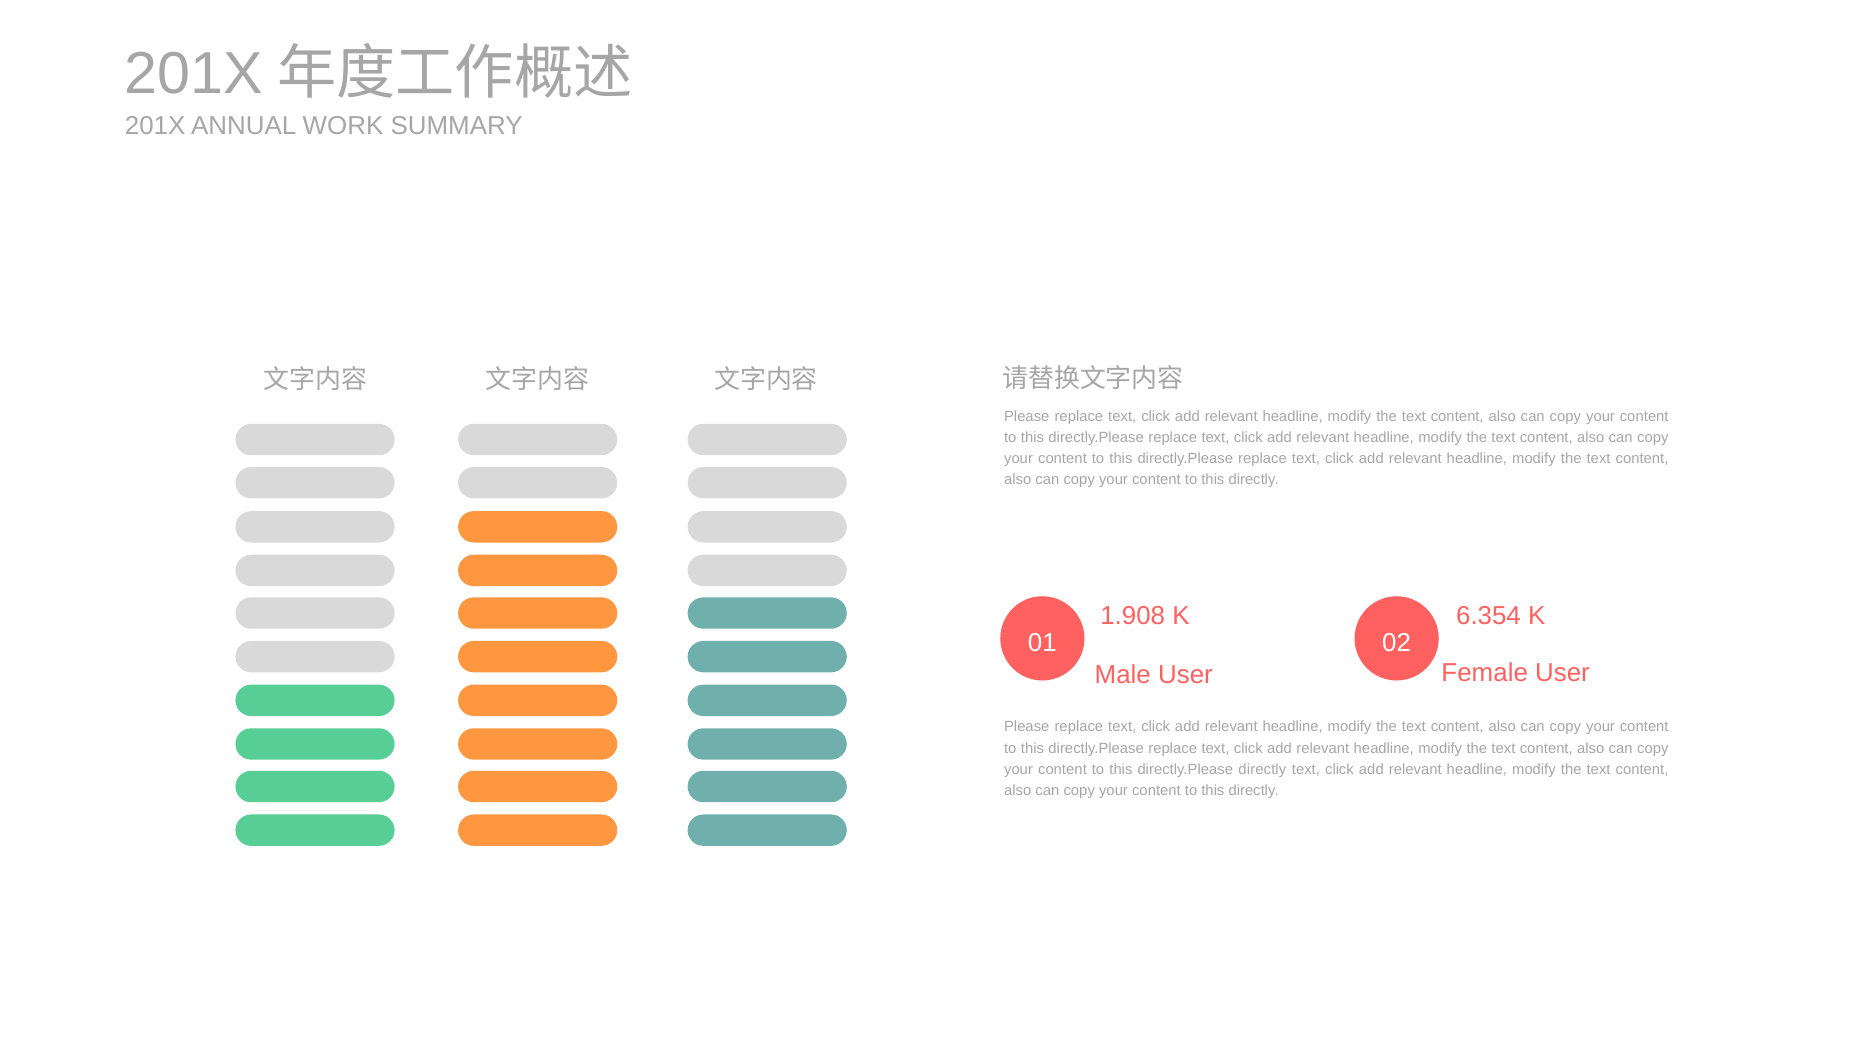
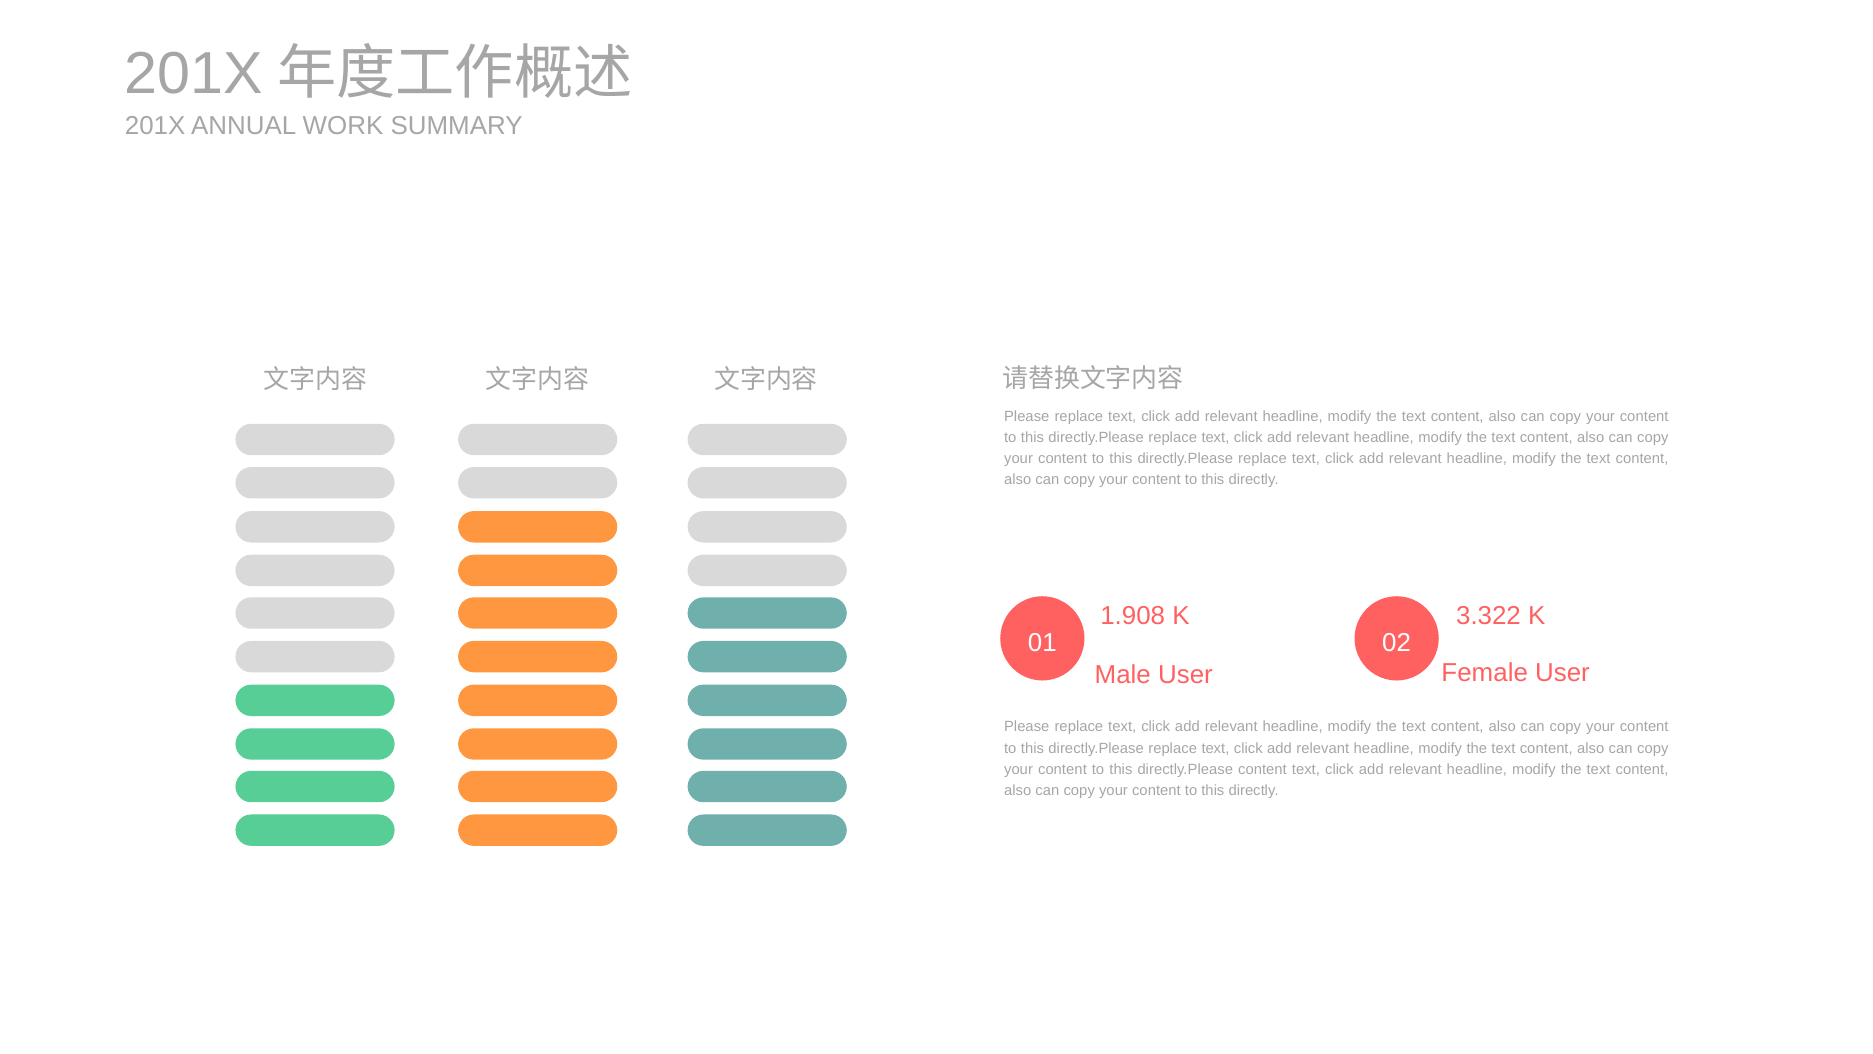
6.354: 6.354 -> 3.322 (1488, 616)
directly.Please directly: directly -> content (1262, 769)
